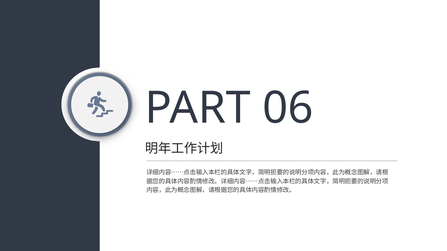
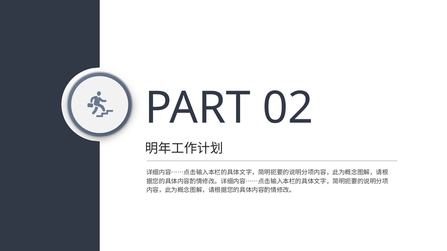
06: 06 -> 02 (288, 108)
